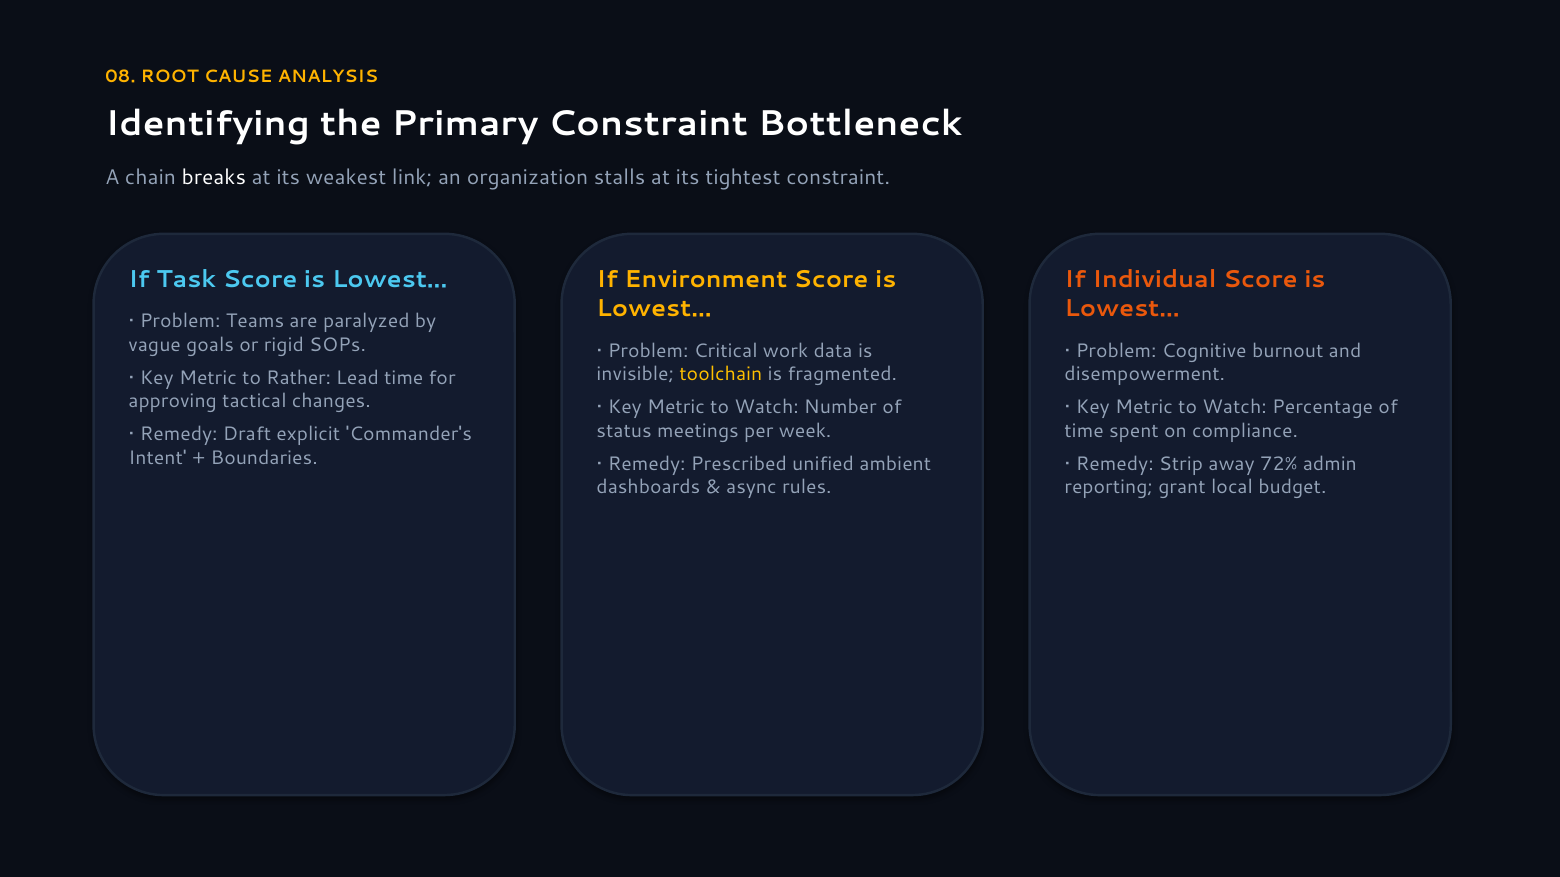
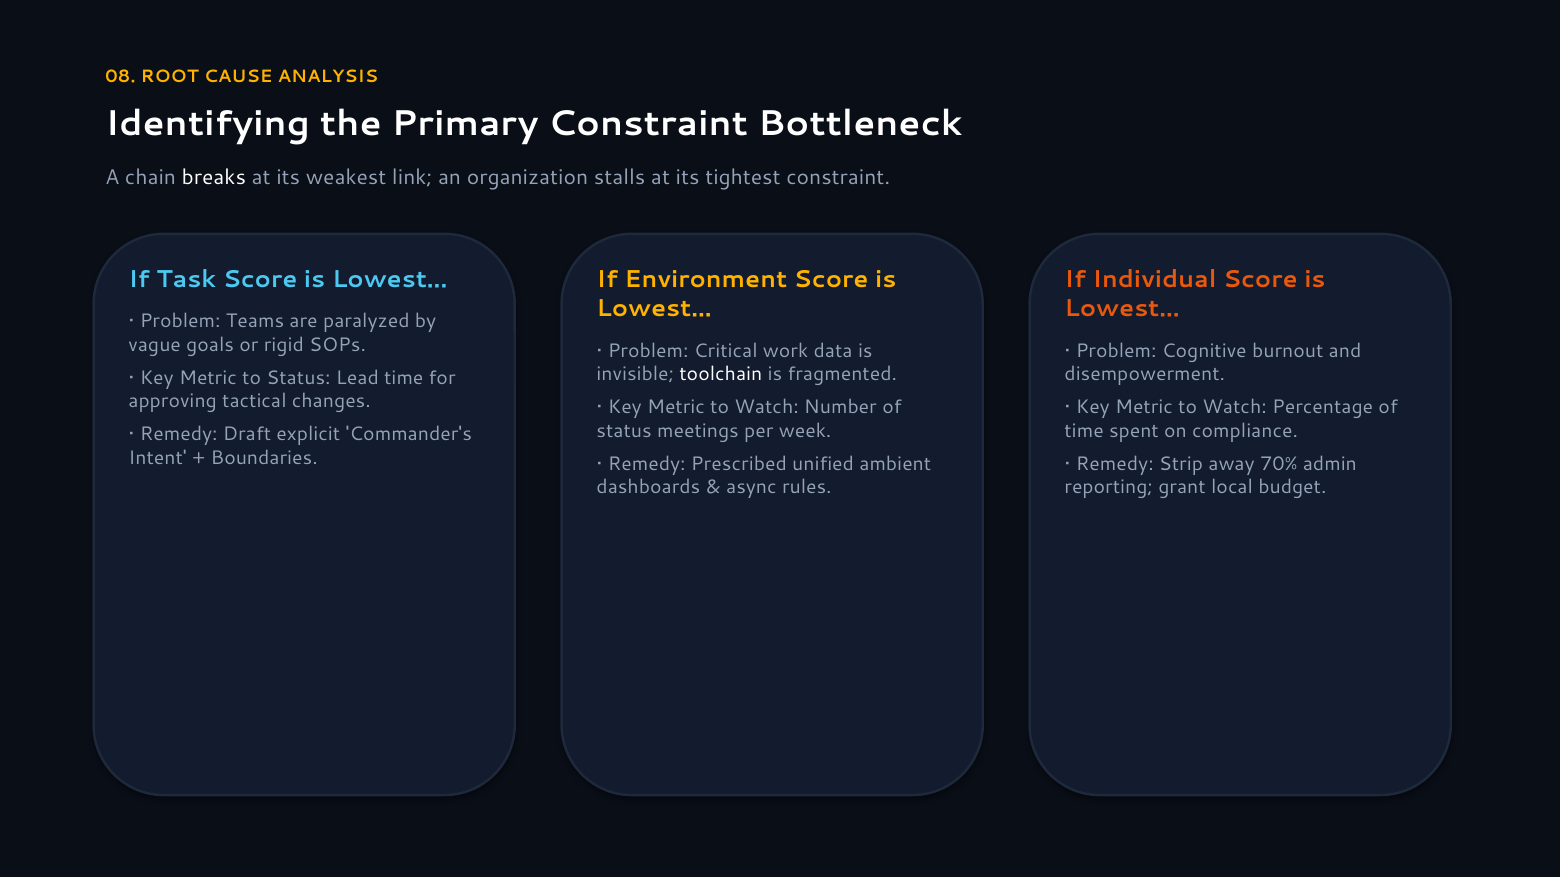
toolchain colour: yellow -> white (721, 374)
to Rather: Rather -> Status (299, 378)
72%: 72% -> 70% (1279, 464)
